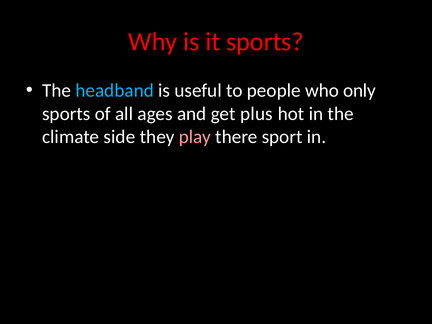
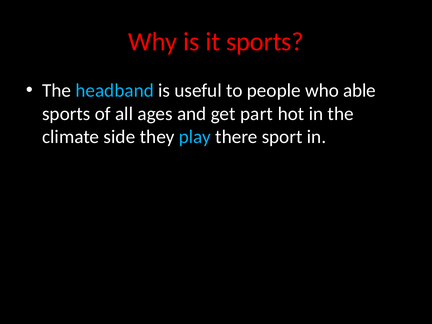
only: only -> able (359, 91)
plus: plus -> part (256, 114)
play colour: pink -> light blue (195, 137)
